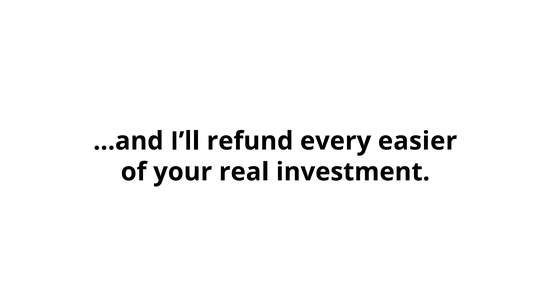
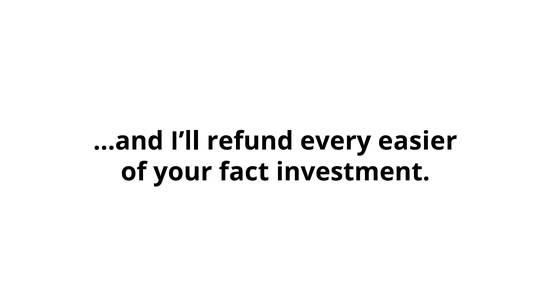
real: real -> fact (244, 172)
